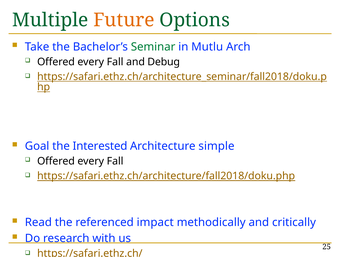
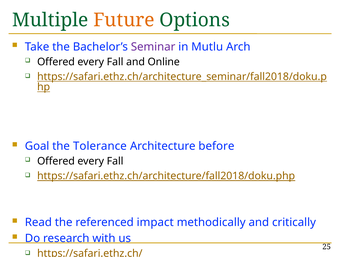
Seminar colour: green -> purple (153, 47)
Debug: Debug -> Online (164, 62)
Interested: Interested -> Tolerance (100, 146)
simple: simple -> before (216, 146)
